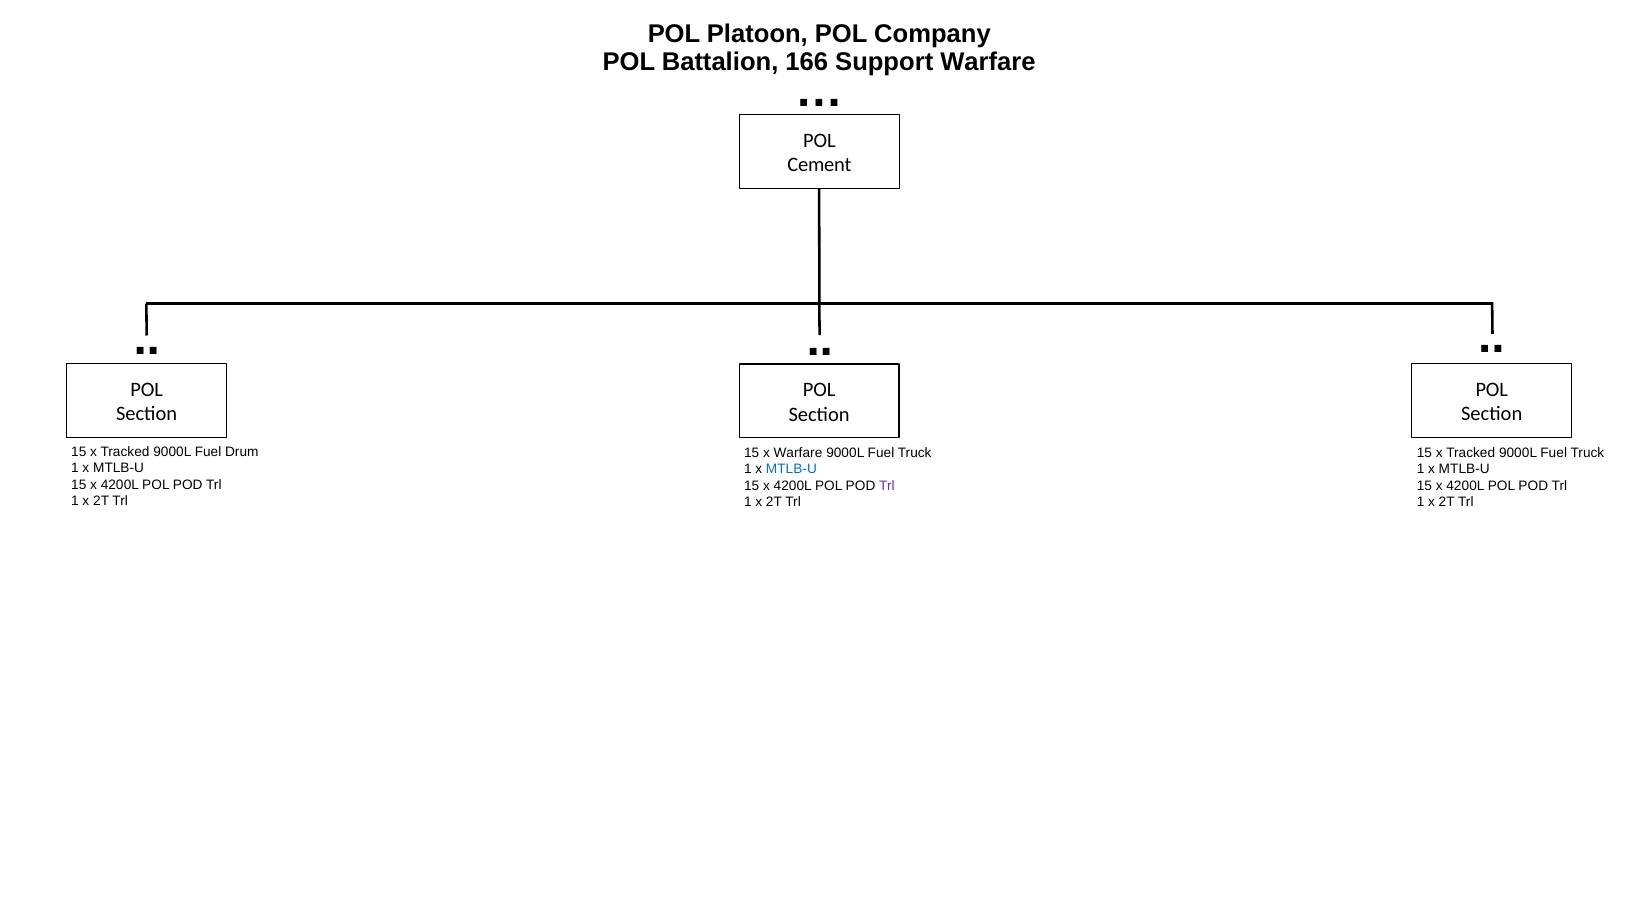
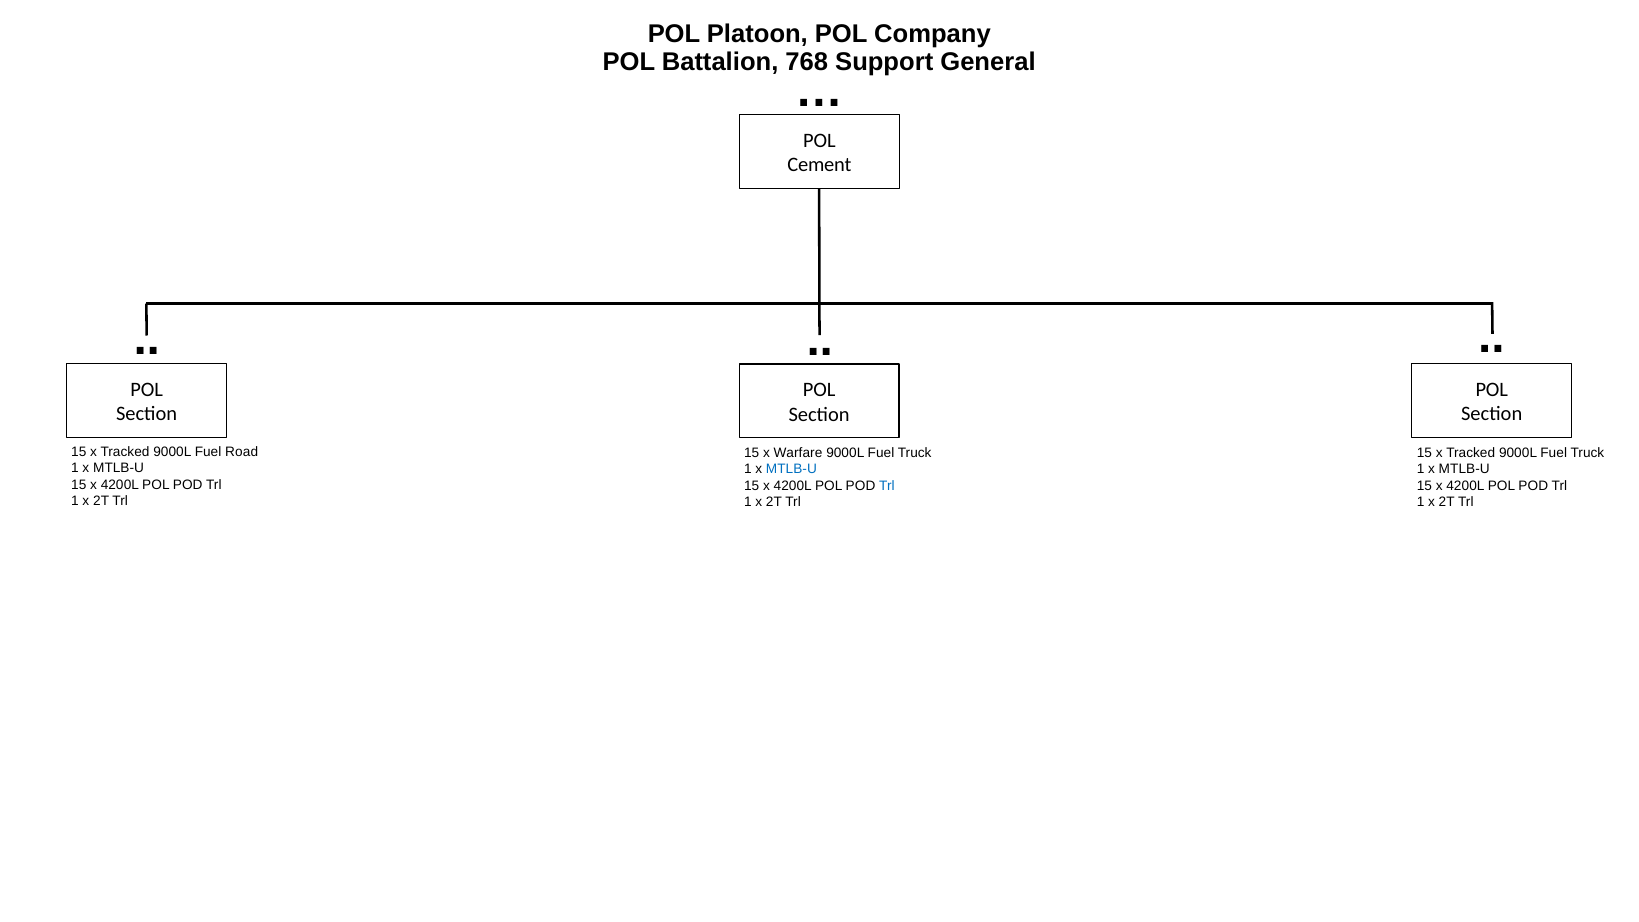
166: 166 -> 768 (807, 62)
Support Warfare: Warfare -> General (988, 62)
Drum: Drum -> Road (242, 452)
Trl colour: purple -> blue (887, 486)
